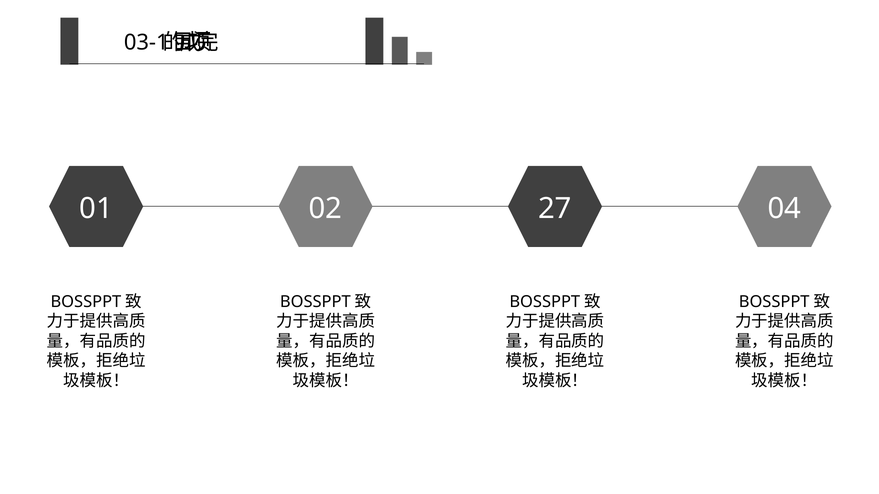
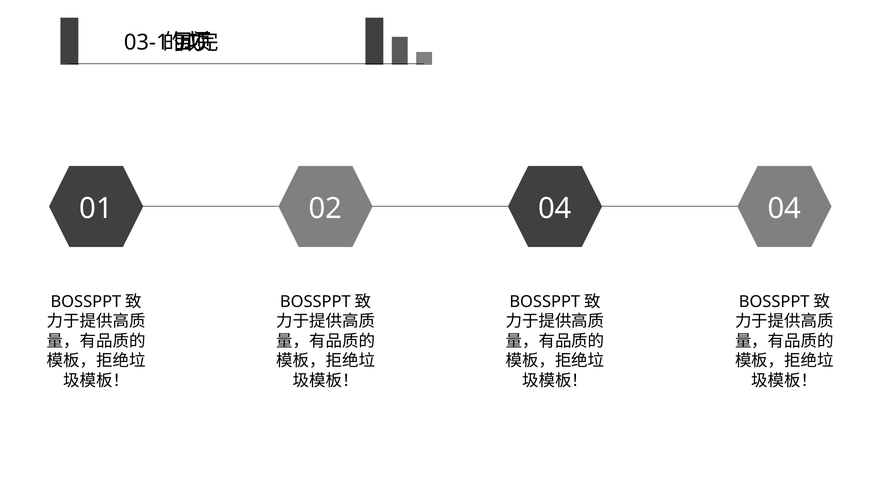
01 27: 27 -> 04 (555, 209)
